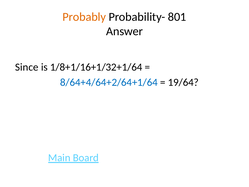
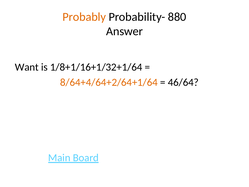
801: 801 -> 880 (177, 17)
Since: Since -> Want (27, 67)
8/64+4/64+2/64+1/64 colour: blue -> orange (109, 82)
19/64: 19/64 -> 46/64 (183, 82)
